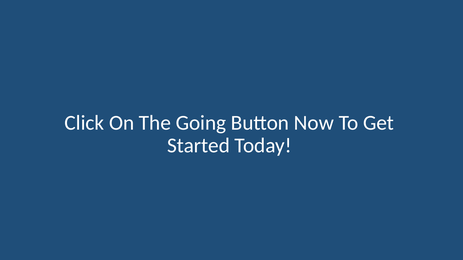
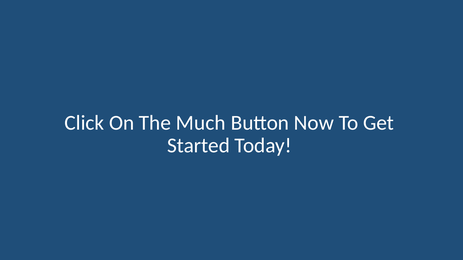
Going: Going -> Much (201, 123)
